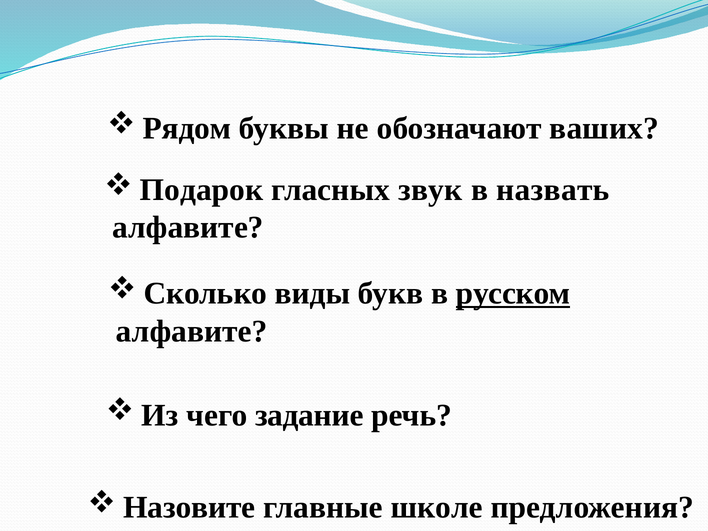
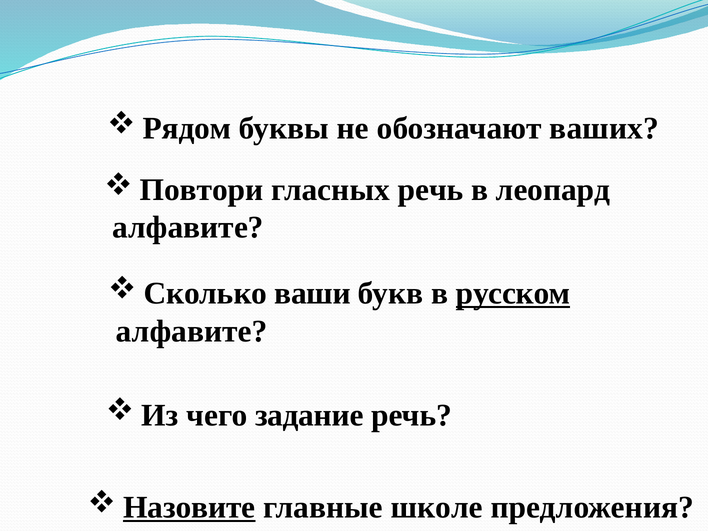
Подарок: Подарок -> Повтори (202, 190)
гласных звук: звук -> речь (431, 190)
назвать: назвать -> леопард (553, 190)
виды: виды -> ваши (313, 293)
Назовите underline: none -> present (189, 508)
